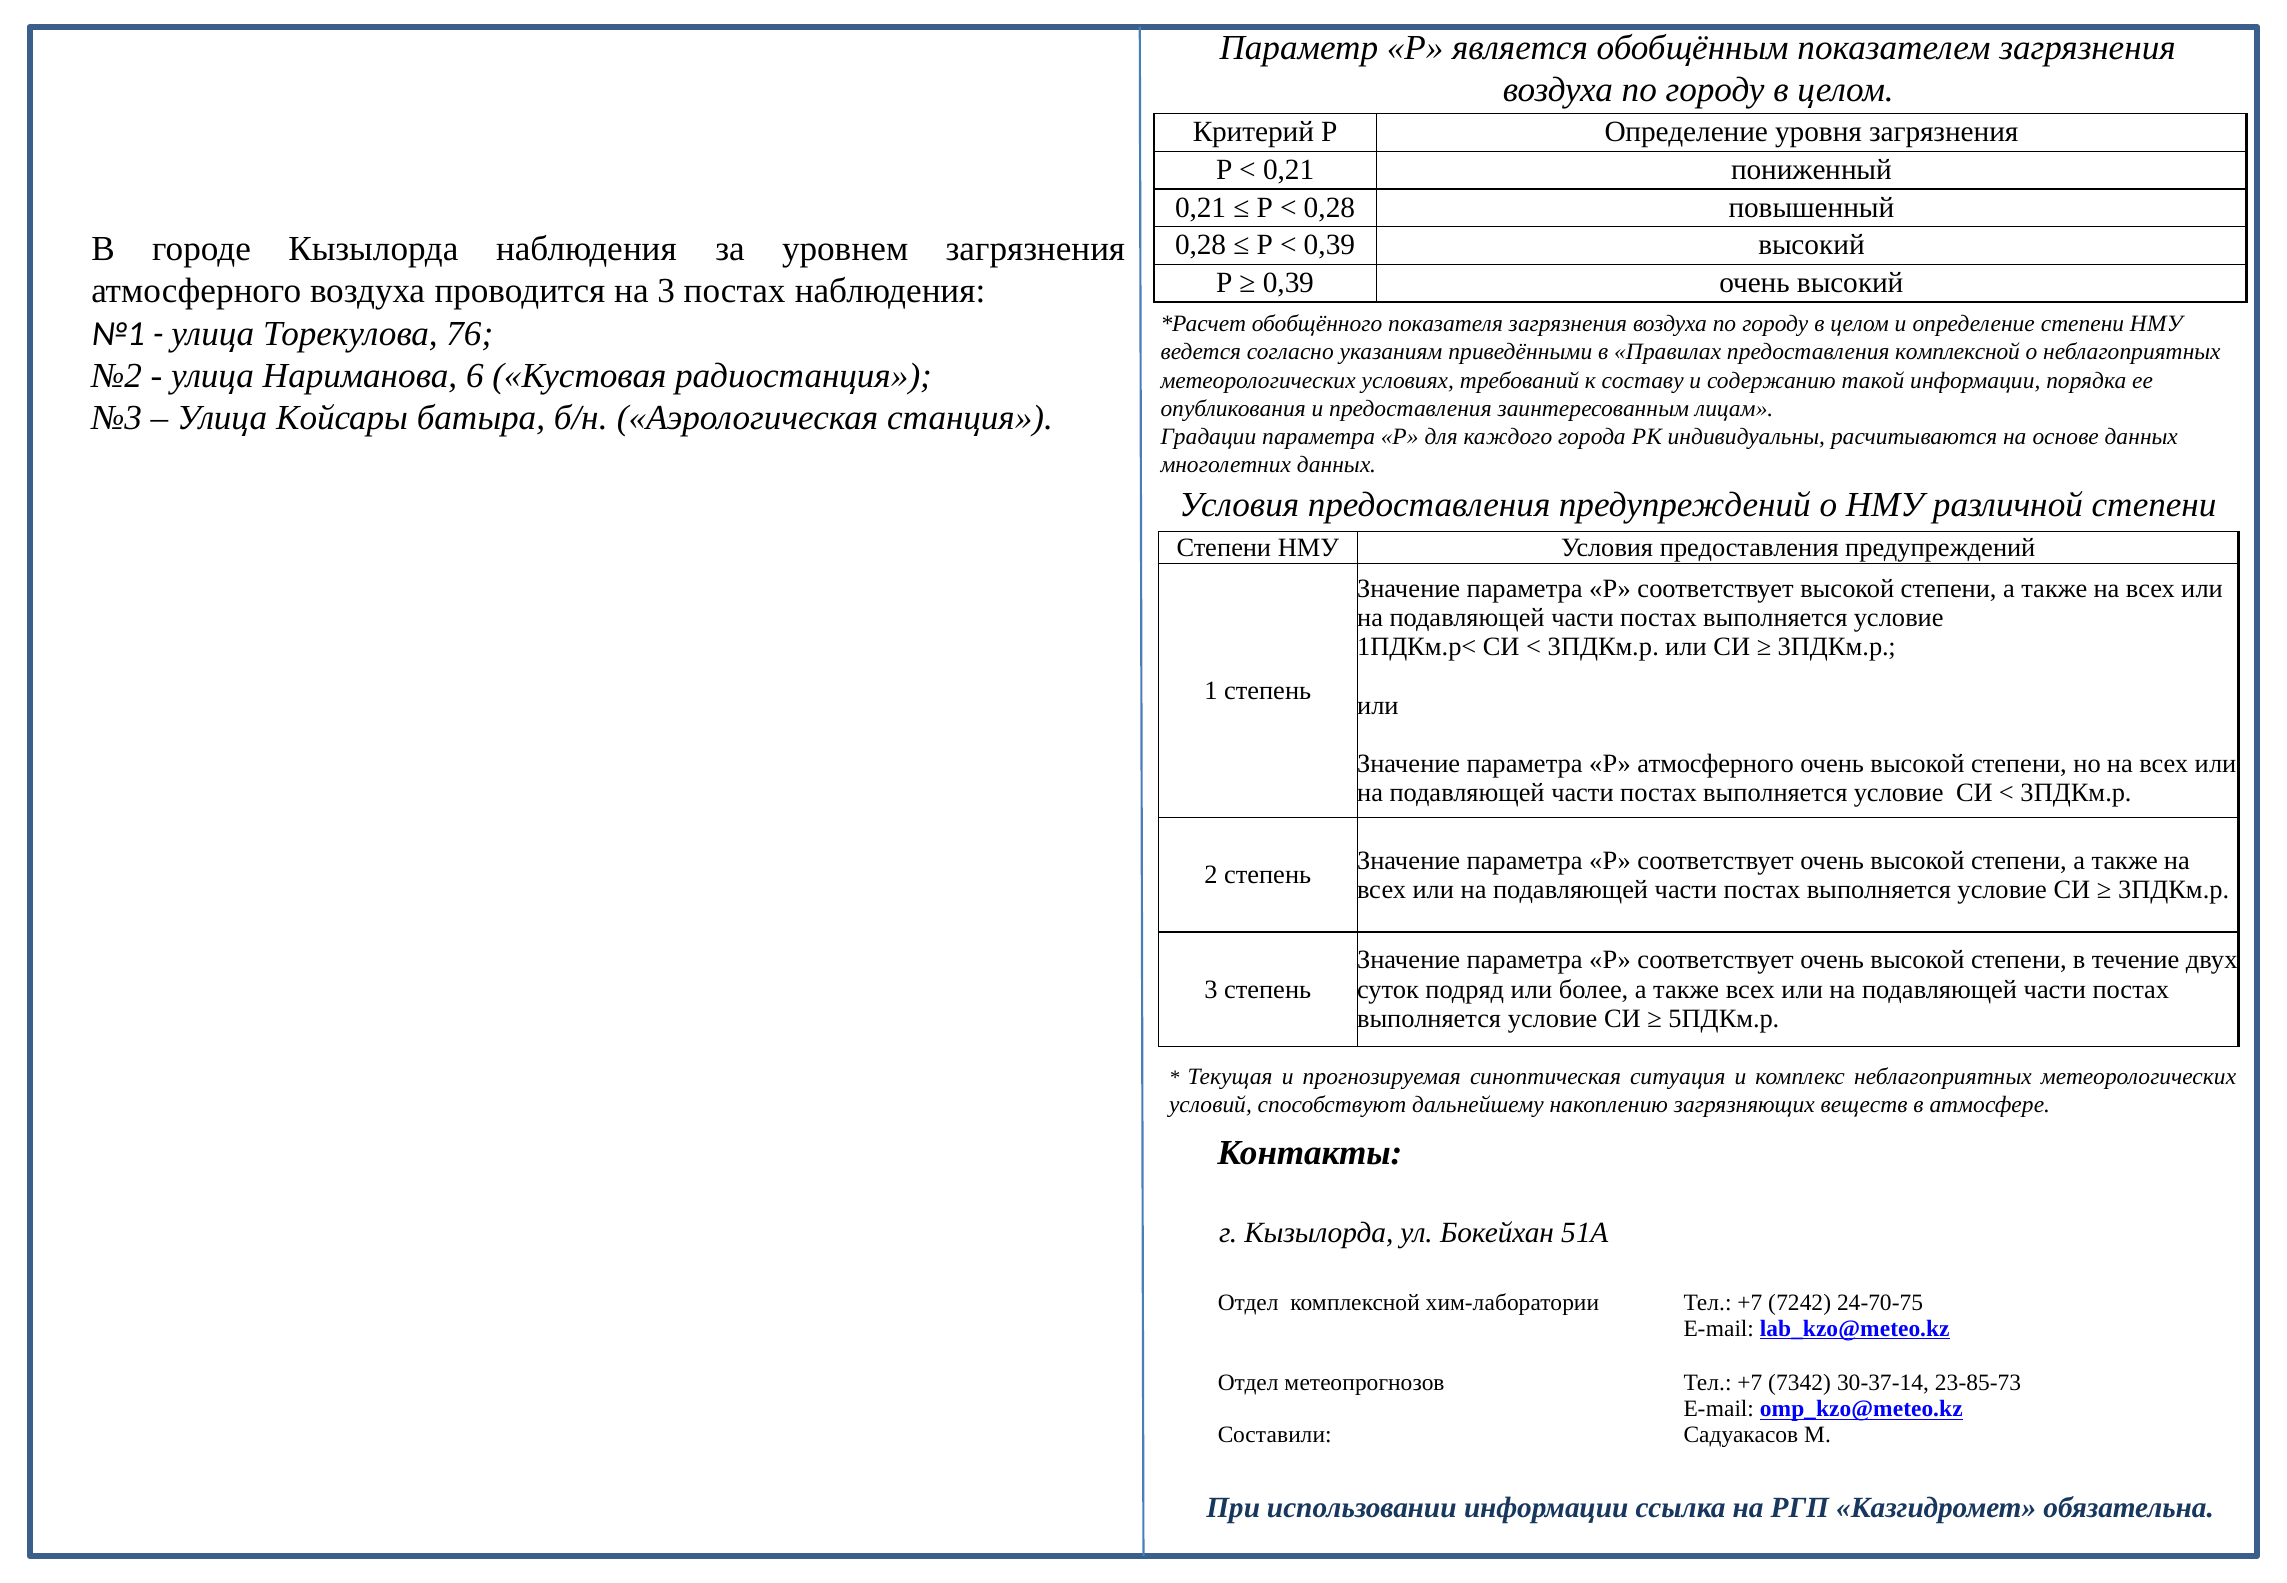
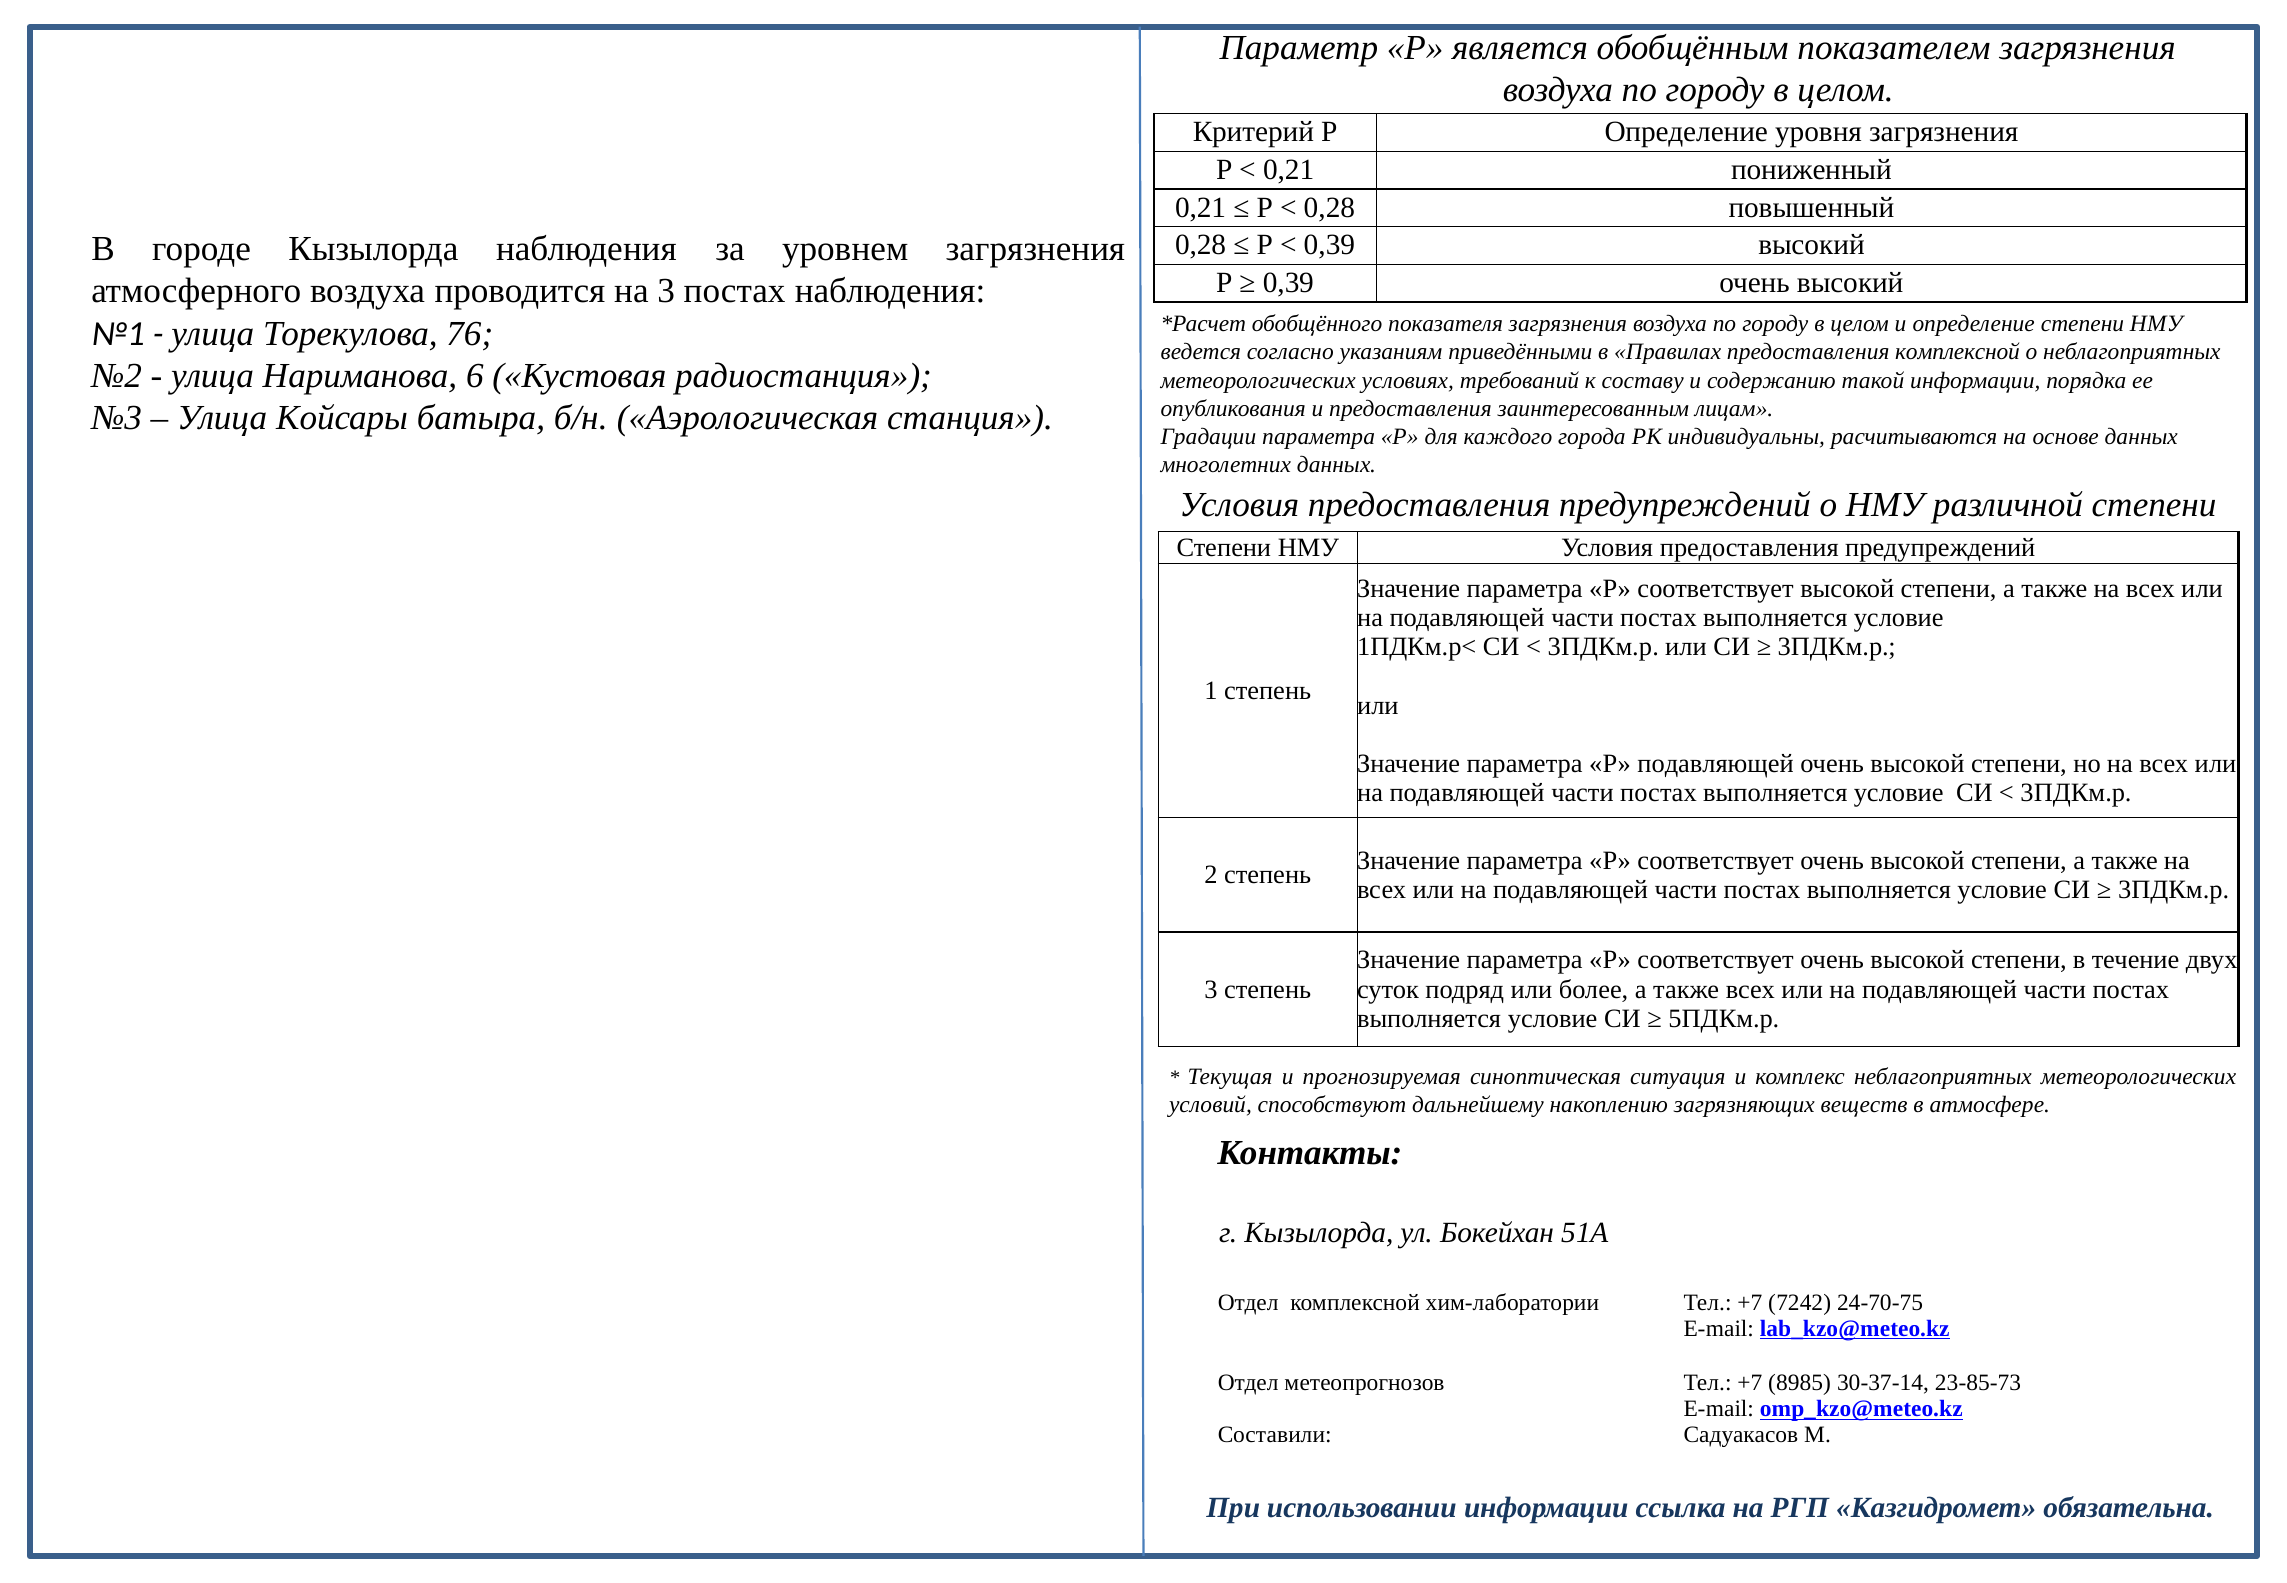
Р атмосферного: атмосферного -> подавляющей (1716, 764)
7342: 7342 -> 8985 (1800, 1383)
